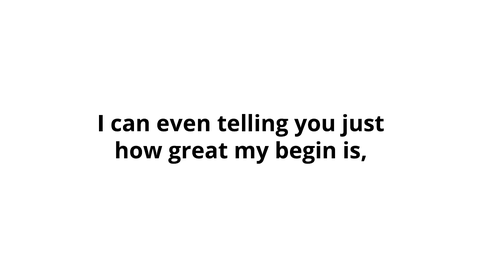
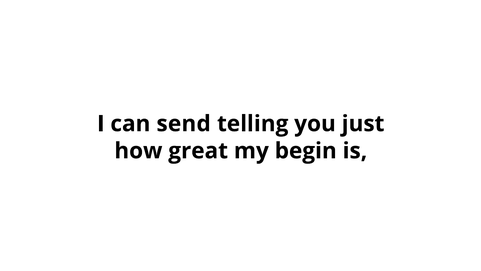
even: even -> send (184, 124)
